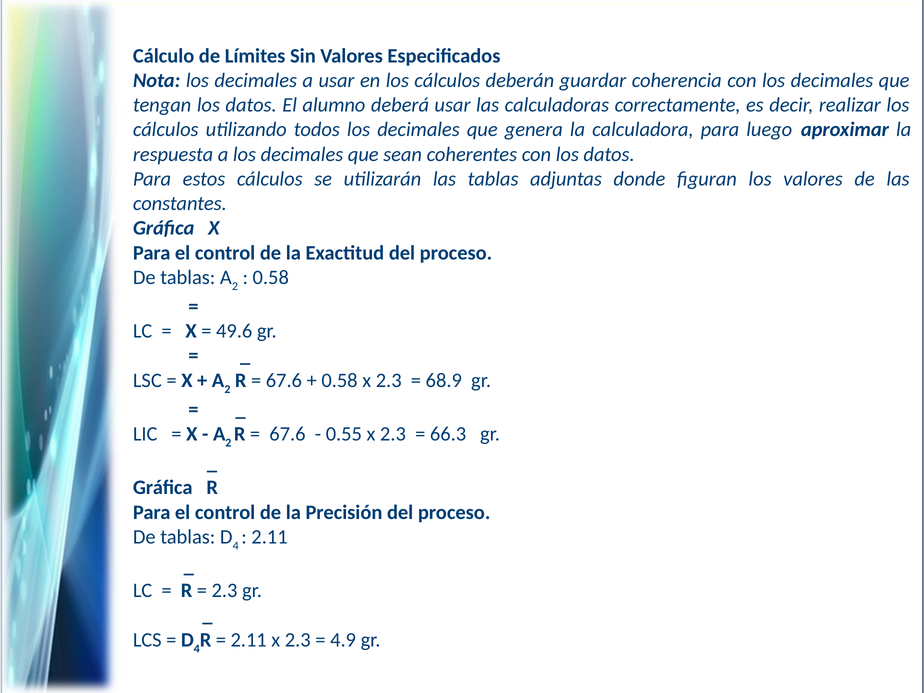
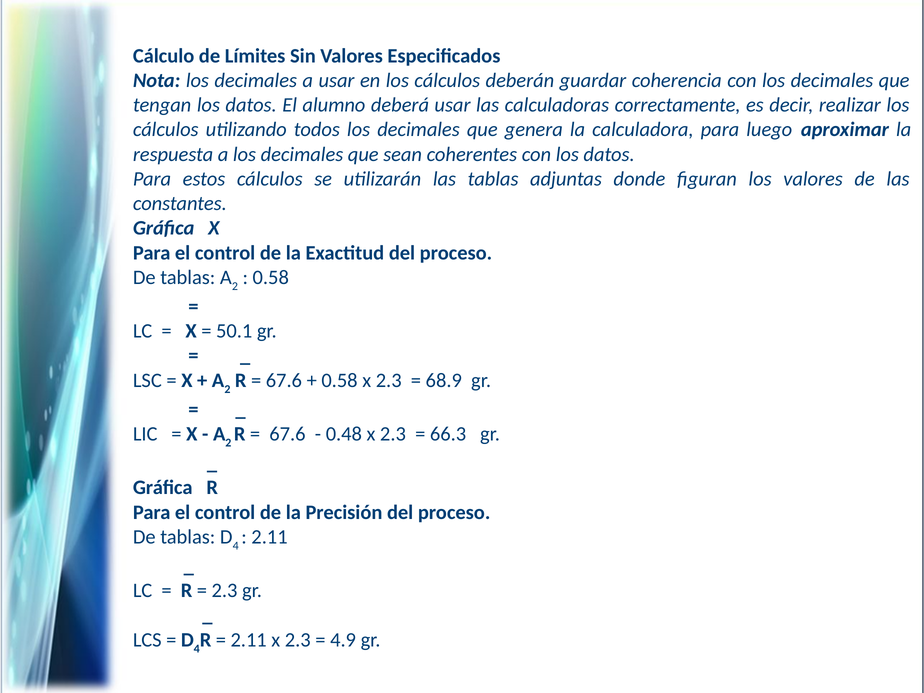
49.6: 49.6 -> 50.1 (234, 331)
0.55: 0.55 -> 0.48 (344, 434)
